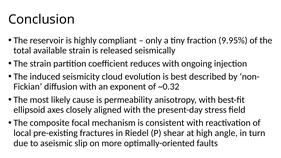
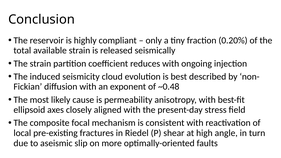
9.95%: 9.95% -> 0.20% (233, 40)
~0.32: ~0.32 -> ~0.48 (169, 87)
